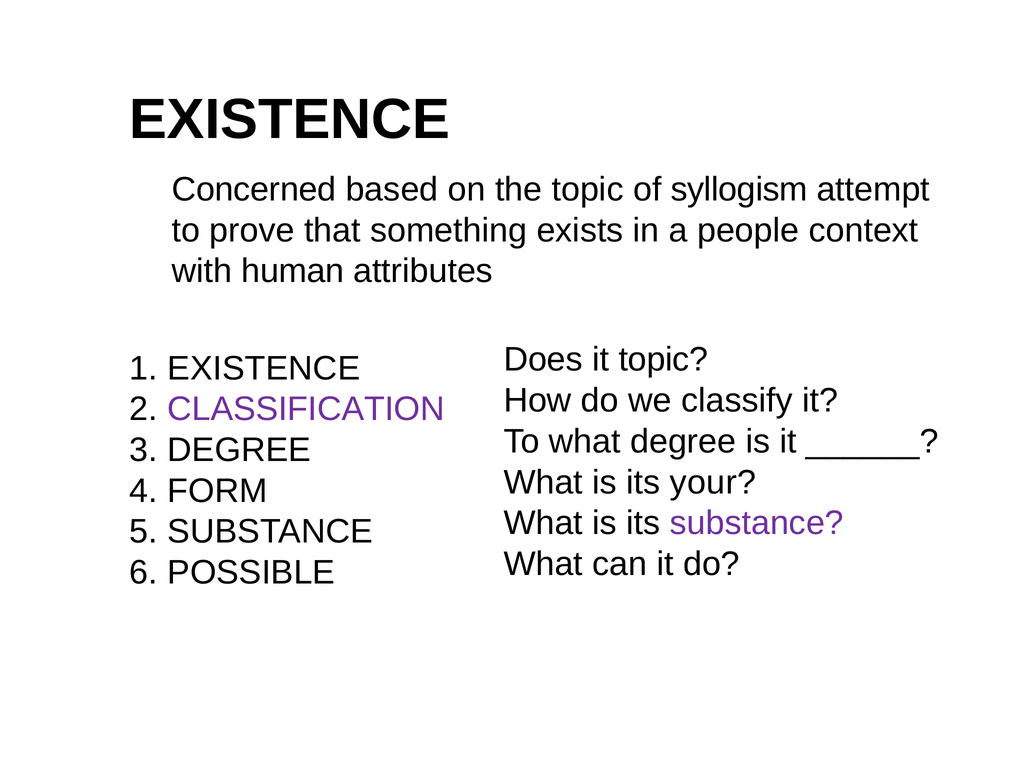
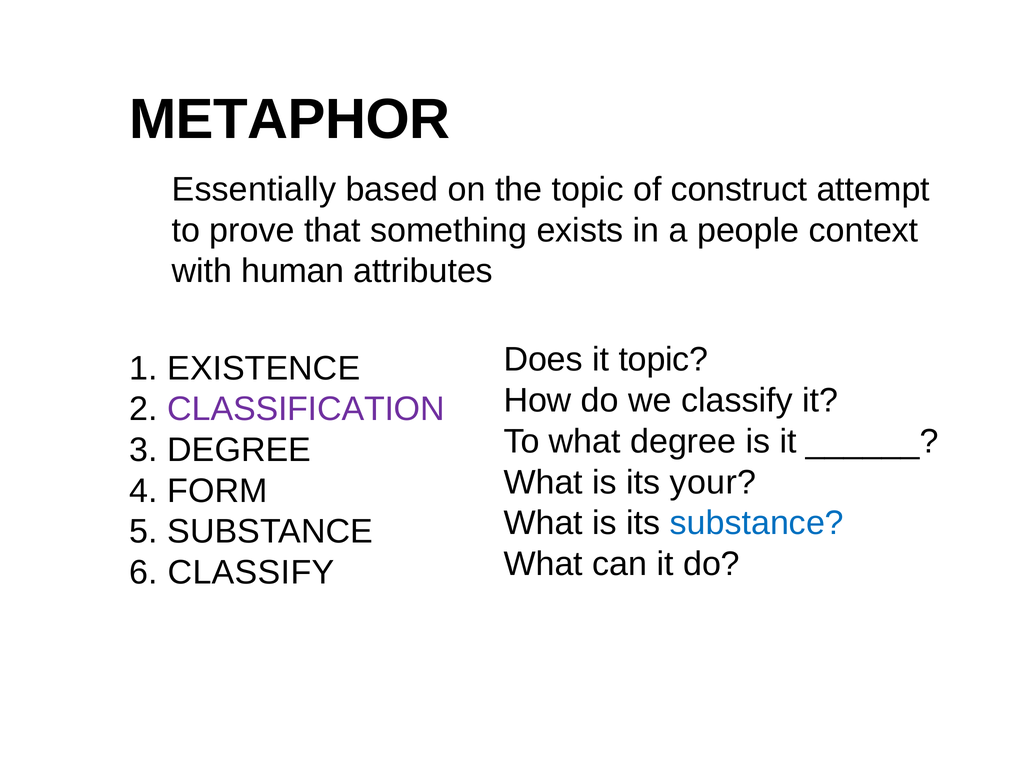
EXISTENCE: EXISTENCE -> METAPHOR (290, 120)
Concerned: Concerned -> Essentially (254, 189)
syllogism: syllogism -> construct (739, 189)
substance colour: purple -> blue (757, 523)
POSSIBLE: POSSIBLE -> CLASSIFY (251, 572)
